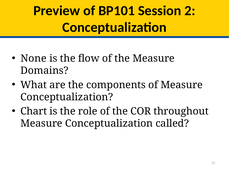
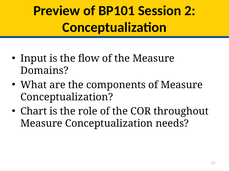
None: None -> Input (34, 59)
called: called -> needs (172, 124)
